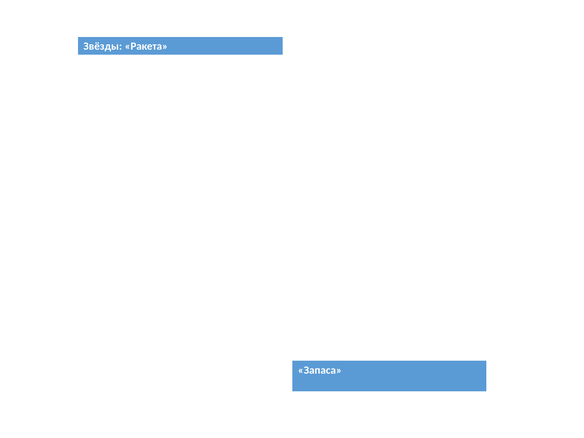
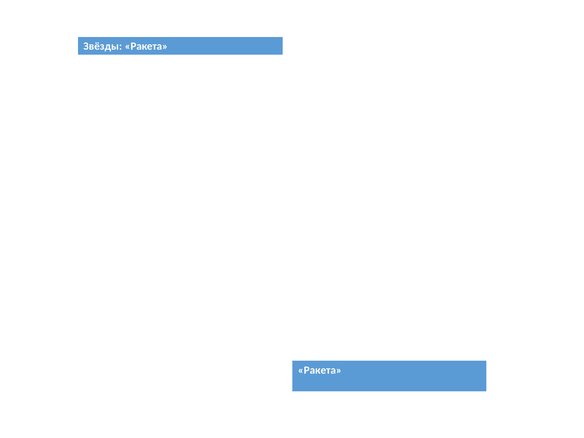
Запаса: Запаса -> Ракета (320, 370)
